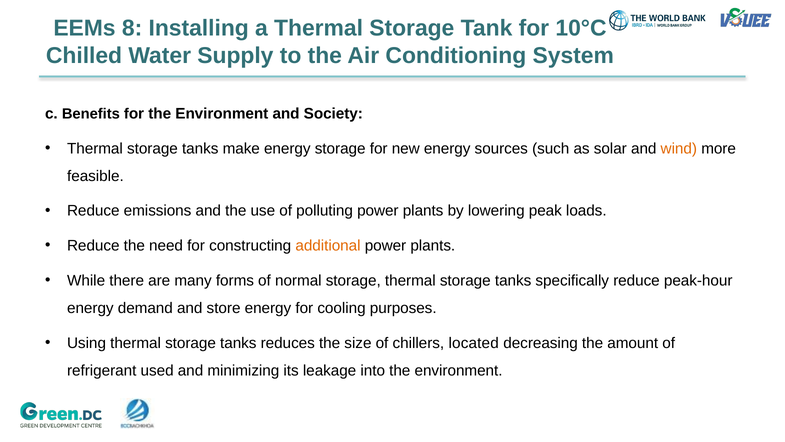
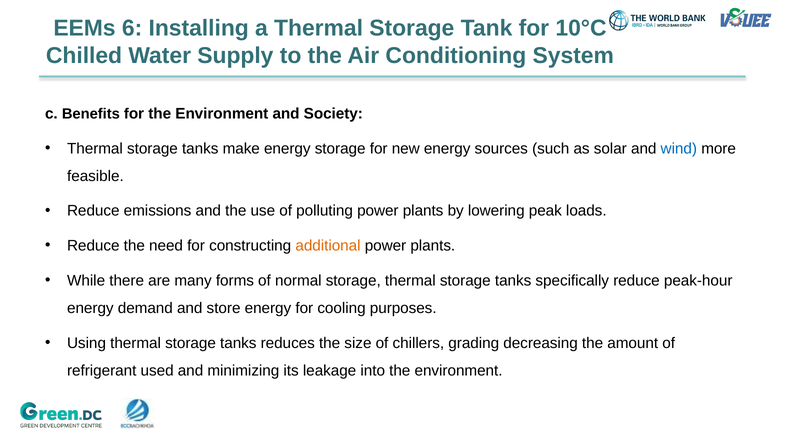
8: 8 -> 6 (132, 28)
wind colour: orange -> blue (679, 148)
located: located -> grading (474, 343)
